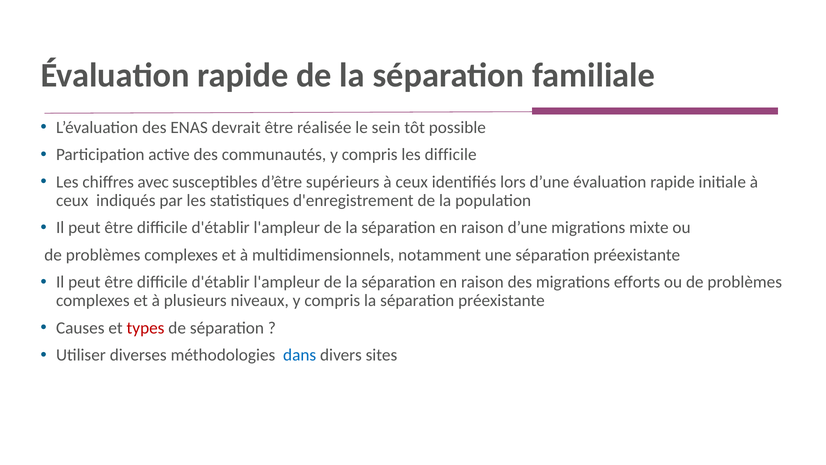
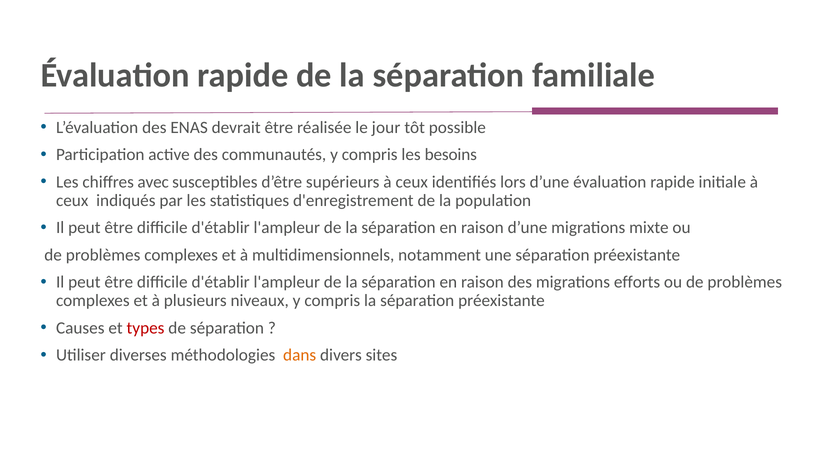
sein: sein -> jour (386, 127)
les difficile: difficile -> besoins (451, 155)
dans colour: blue -> orange (300, 355)
